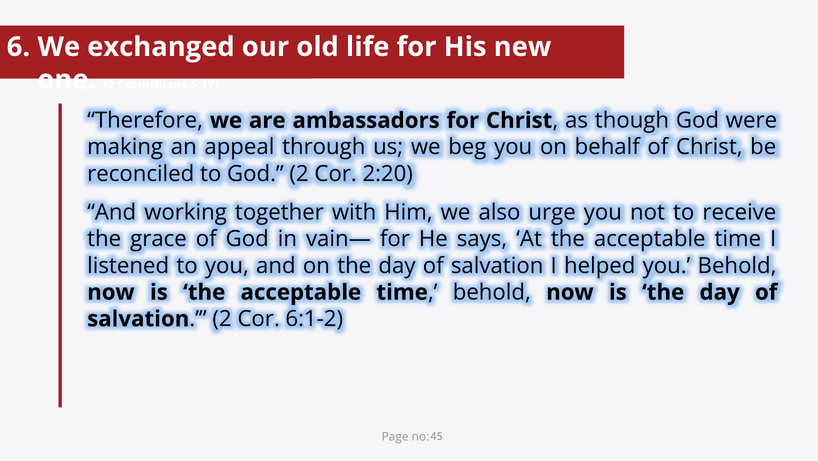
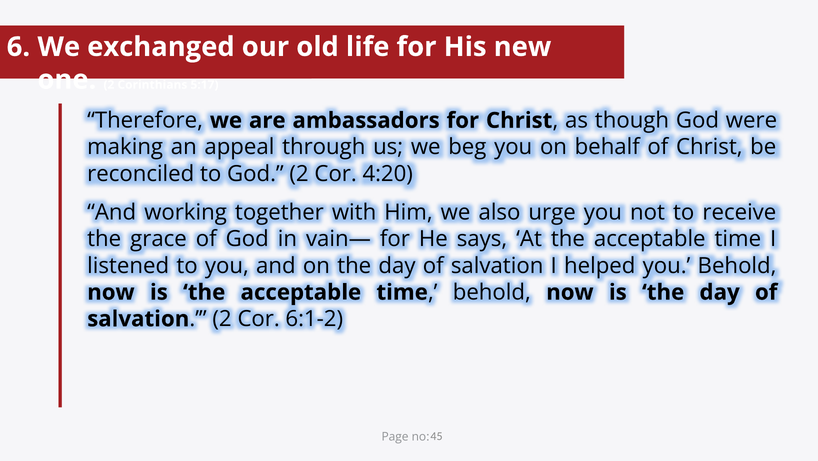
2:20: 2:20 -> 4:20 (388, 174)
